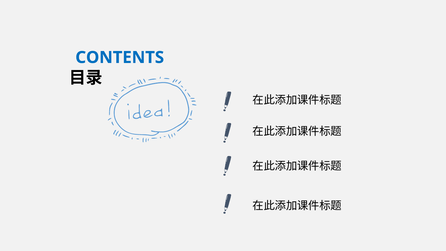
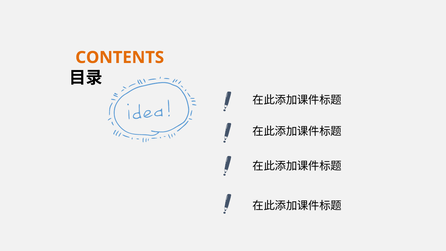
CONTENTS colour: blue -> orange (120, 57)
